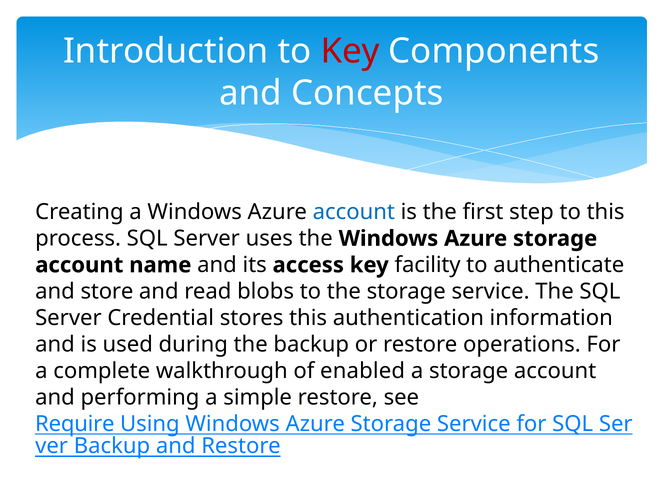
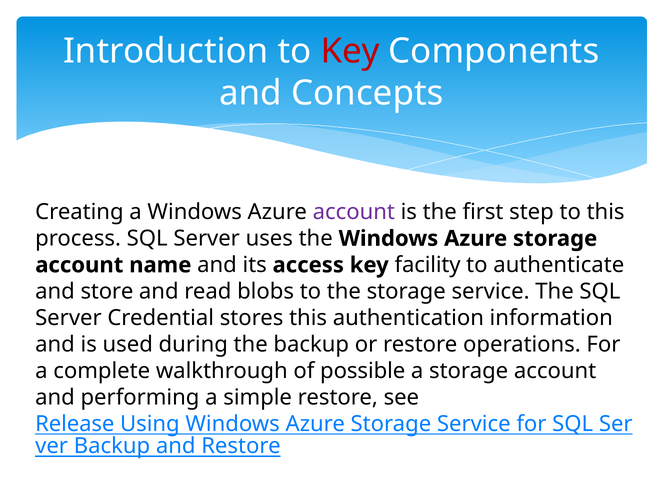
account colour: blue -> purple (354, 212)
enabled: enabled -> possible (363, 371)
Require: Require -> Release (75, 424)
